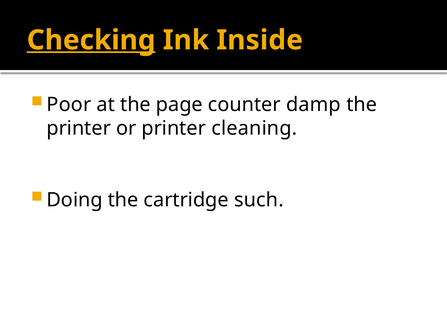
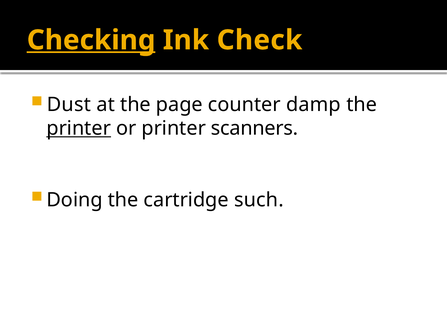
Inside: Inside -> Check (260, 40)
Poor: Poor -> Dust (69, 105)
printer underline: none -> present (79, 128)
cleaning: cleaning -> scanners (255, 128)
